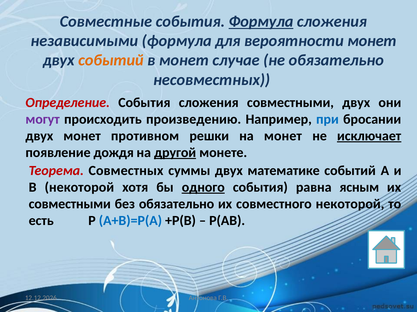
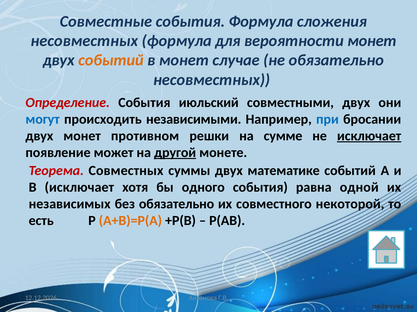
Формула underline: present -> none (261, 22)
независимыми: независимыми -> несовместных (84, 41)
События сложения: сложения -> июльский (209, 103)
могут colour: purple -> blue (43, 119)
произведению: произведению -> независимыми (194, 119)
на монет: монет -> сумме (283, 136)
дождя: дождя -> может (114, 153)
B некоторой: некоторой -> исключает (79, 188)
одного underline: present -> none (203, 188)
ясным: ясным -> одной (359, 188)
совместными: совместными -> независимых (70, 204)
A+B)=P(A colour: blue -> orange (130, 221)
